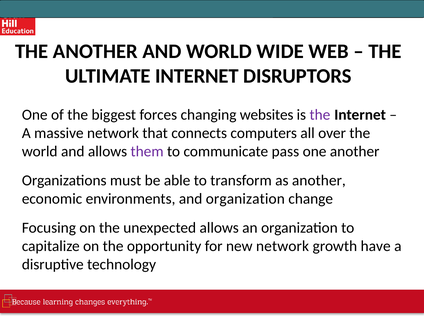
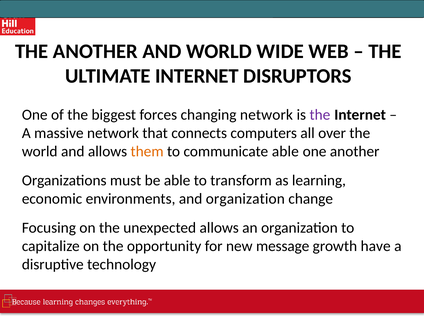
changing websites: websites -> network (266, 115)
them colour: purple -> orange (147, 152)
communicate pass: pass -> able (285, 152)
as another: another -> learning (319, 180)
new network: network -> message (283, 246)
